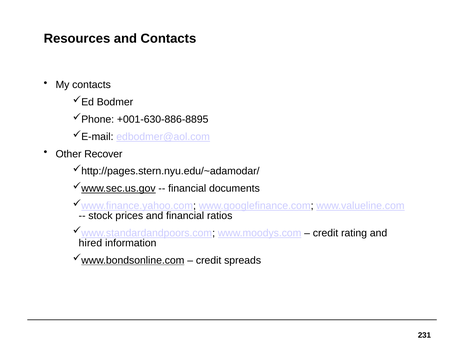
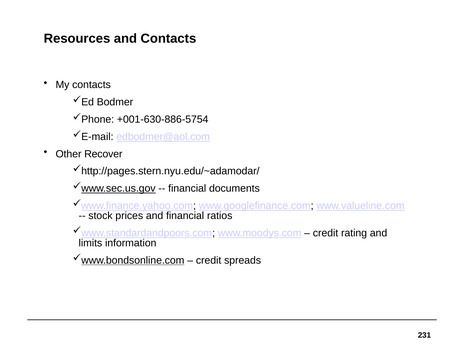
+001-630-886-8895: +001-630-886-8895 -> +001-630-886-5754 (163, 119)
hired: hired -> limits (90, 243)
